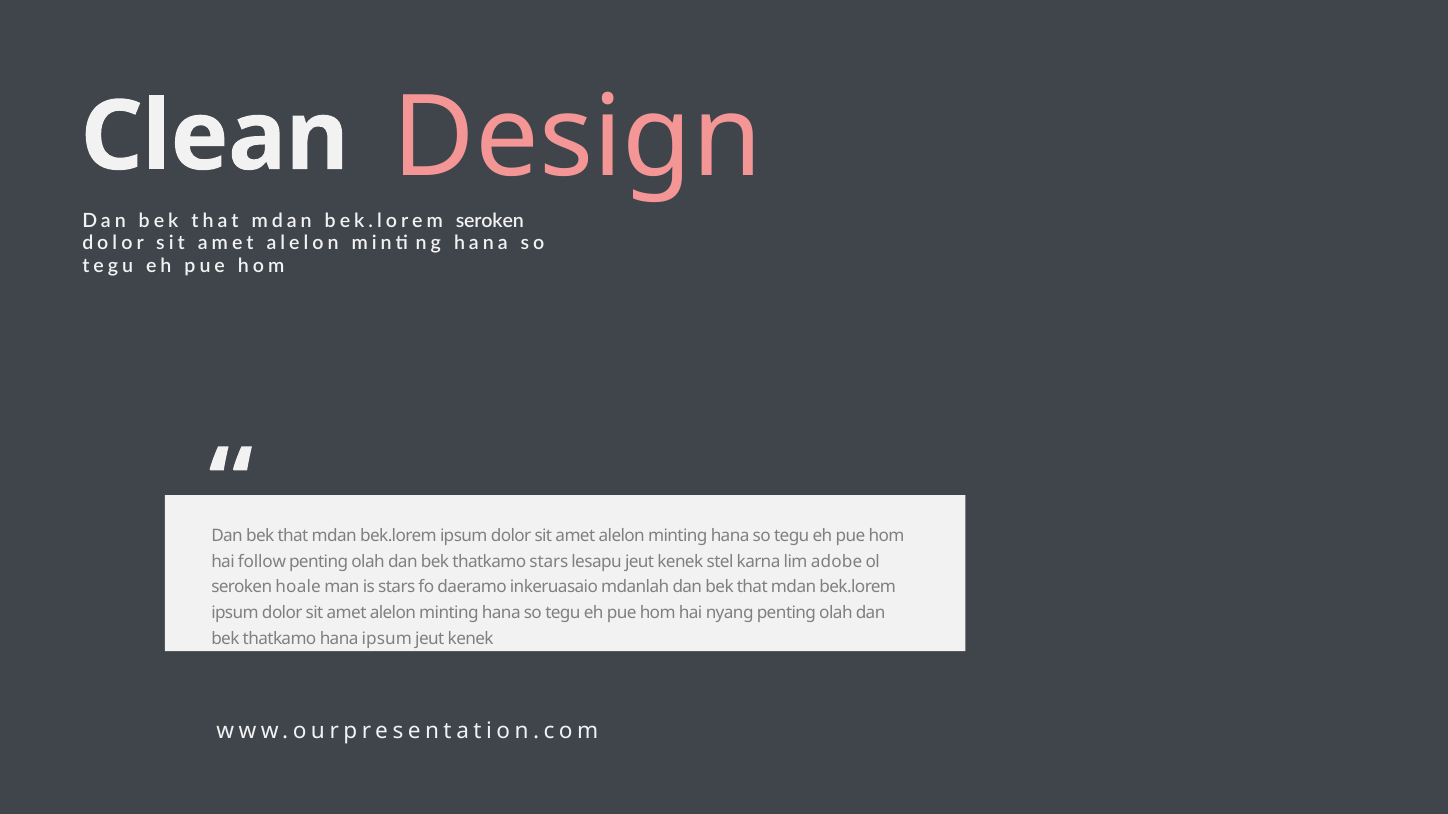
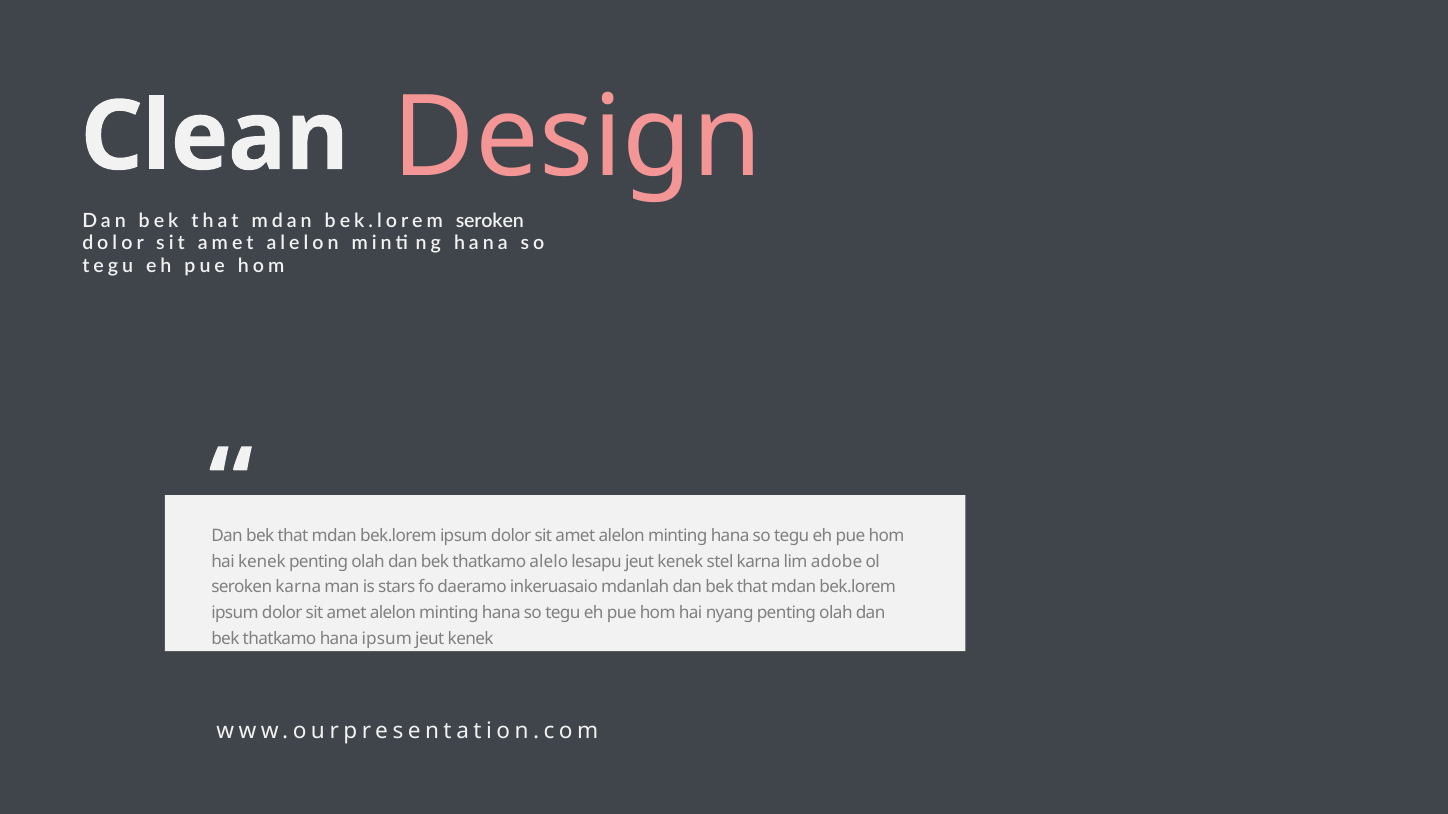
follow: follow -> kenek (262, 562)
thatkamo stars: stars -> alelo (549, 562)
seroken hoale: hoale -> karna (298, 588)
